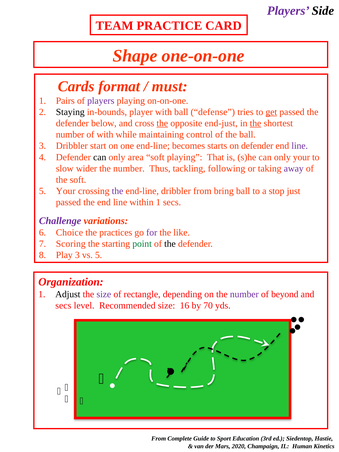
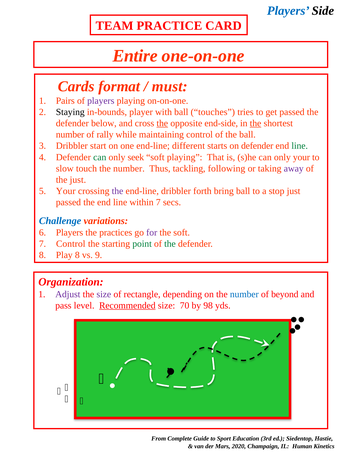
Players colour: purple -> blue (288, 11)
Shape: Shape -> Entire (135, 56)
defense: defense -> touches (213, 112)
get underline: present -> none (271, 112)
end-just: end-just -> end-side (221, 123)
of with: with -> rally (105, 135)
becomes: becomes -> different (188, 146)
line colour: purple -> green (300, 146)
can colour: black -> green (100, 157)
area: area -> seek (136, 157)
wider: wider -> touch (86, 168)
the soft: soft -> just (78, 180)
dribbler from: from -> forth (202, 191)
within 1: 1 -> 7 (158, 202)
Challenge colour: purple -> blue (60, 221)
Choice: Choice -> Players (70, 233)
the like: like -> soft (182, 233)
Scoring: Scoring -> Control (71, 244)
the colour: black -> green (170, 244)
Play 3: 3 -> 8 (77, 255)
vs 5: 5 -> 9 (99, 255)
Adjust colour: black -> purple (68, 294)
number colour: purple -> blue (244, 294)
secs: secs -> pass (63, 306)
Recommended underline: none -> present (127, 306)
16: 16 -> 70 (185, 306)
70: 70 -> 98 (208, 306)
